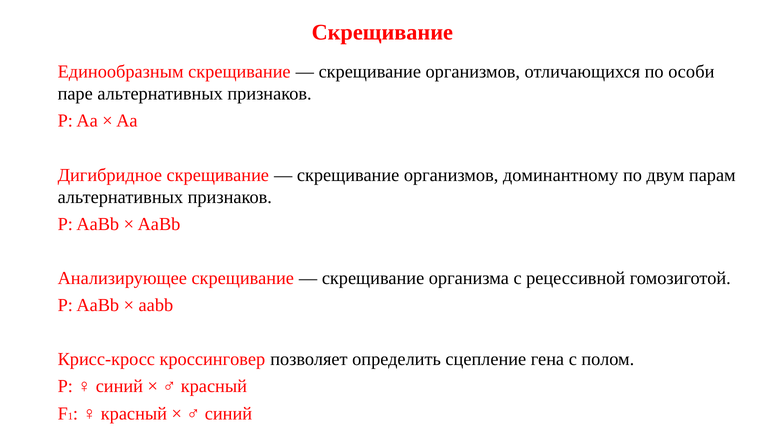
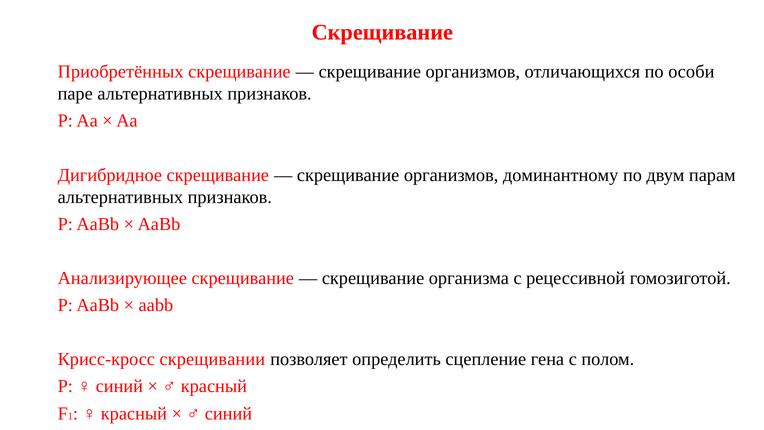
Единообразным: Единообразным -> Приобретённых (121, 72)
кроссинговер: кроссинговер -> скрещивании (212, 359)
